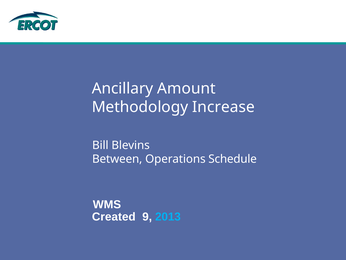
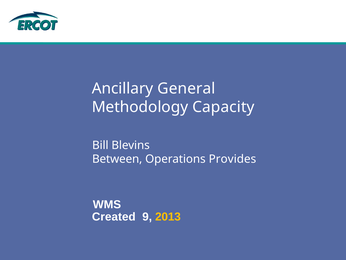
Amount: Amount -> General (186, 88)
Increase: Increase -> Capacity (223, 107)
Schedule: Schedule -> Provides (232, 159)
2013 colour: light blue -> yellow (168, 216)
